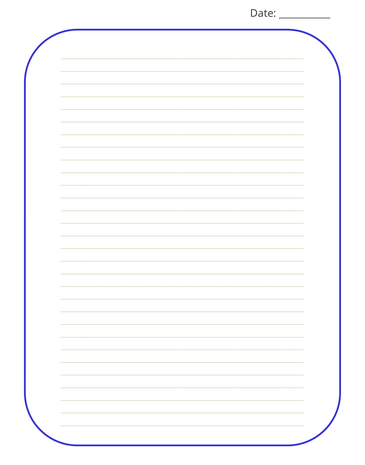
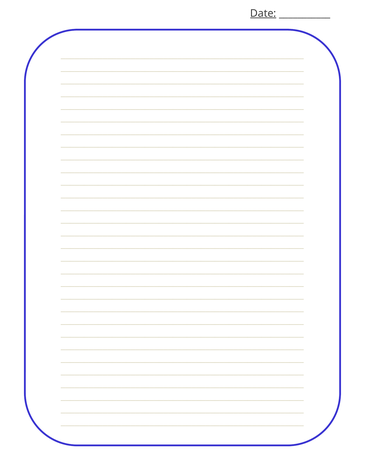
Date underline: none -> present (263, 13)
